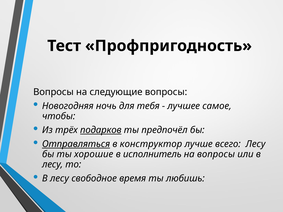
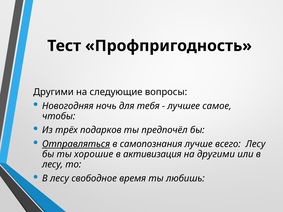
Вопросы: Вопросы -> Другими (53, 92)
подарков underline: present -> none (101, 130)
конструктор: конструктор -> самопознания (151, 144)
исполнитель: исполнитель -> активизация (152, 154)
на вопросы: вопросы -> другими (216, 154)
